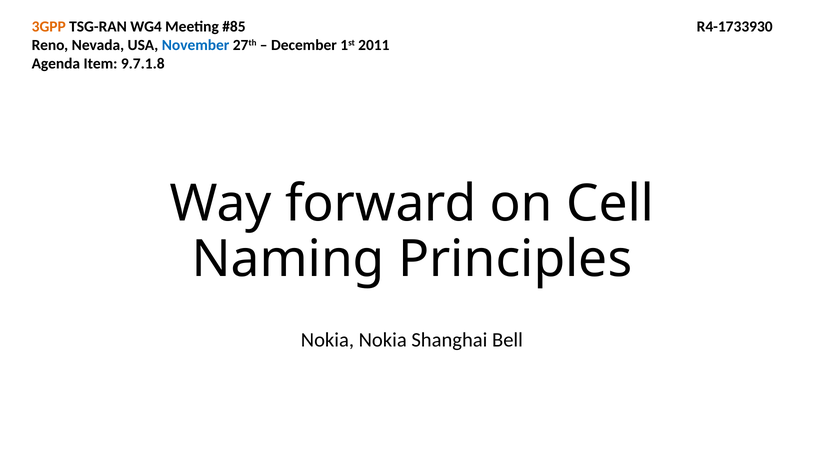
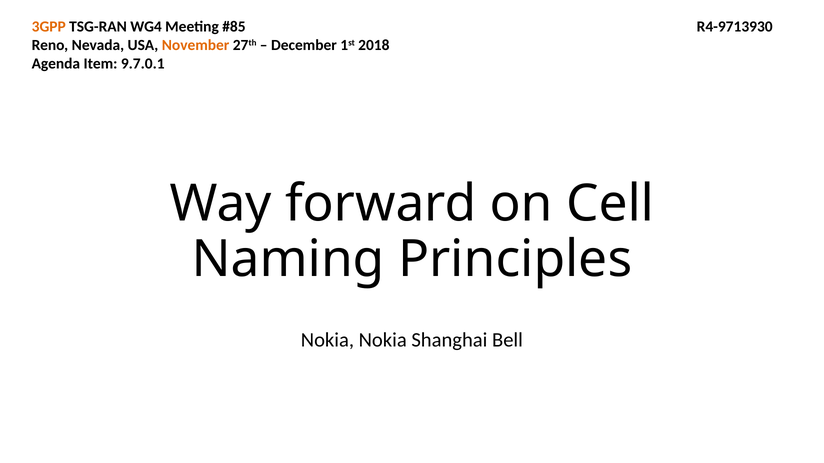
R4-1733930: R4-1733930 -> R4-9713930 (735, 27)
November colour: blue -> orange (196, 45)
2011: 2011 -> 2018 (374, 45)
9.7.1.8: 9.7.1.8 -> 9.7.0.1 (143, 64)
